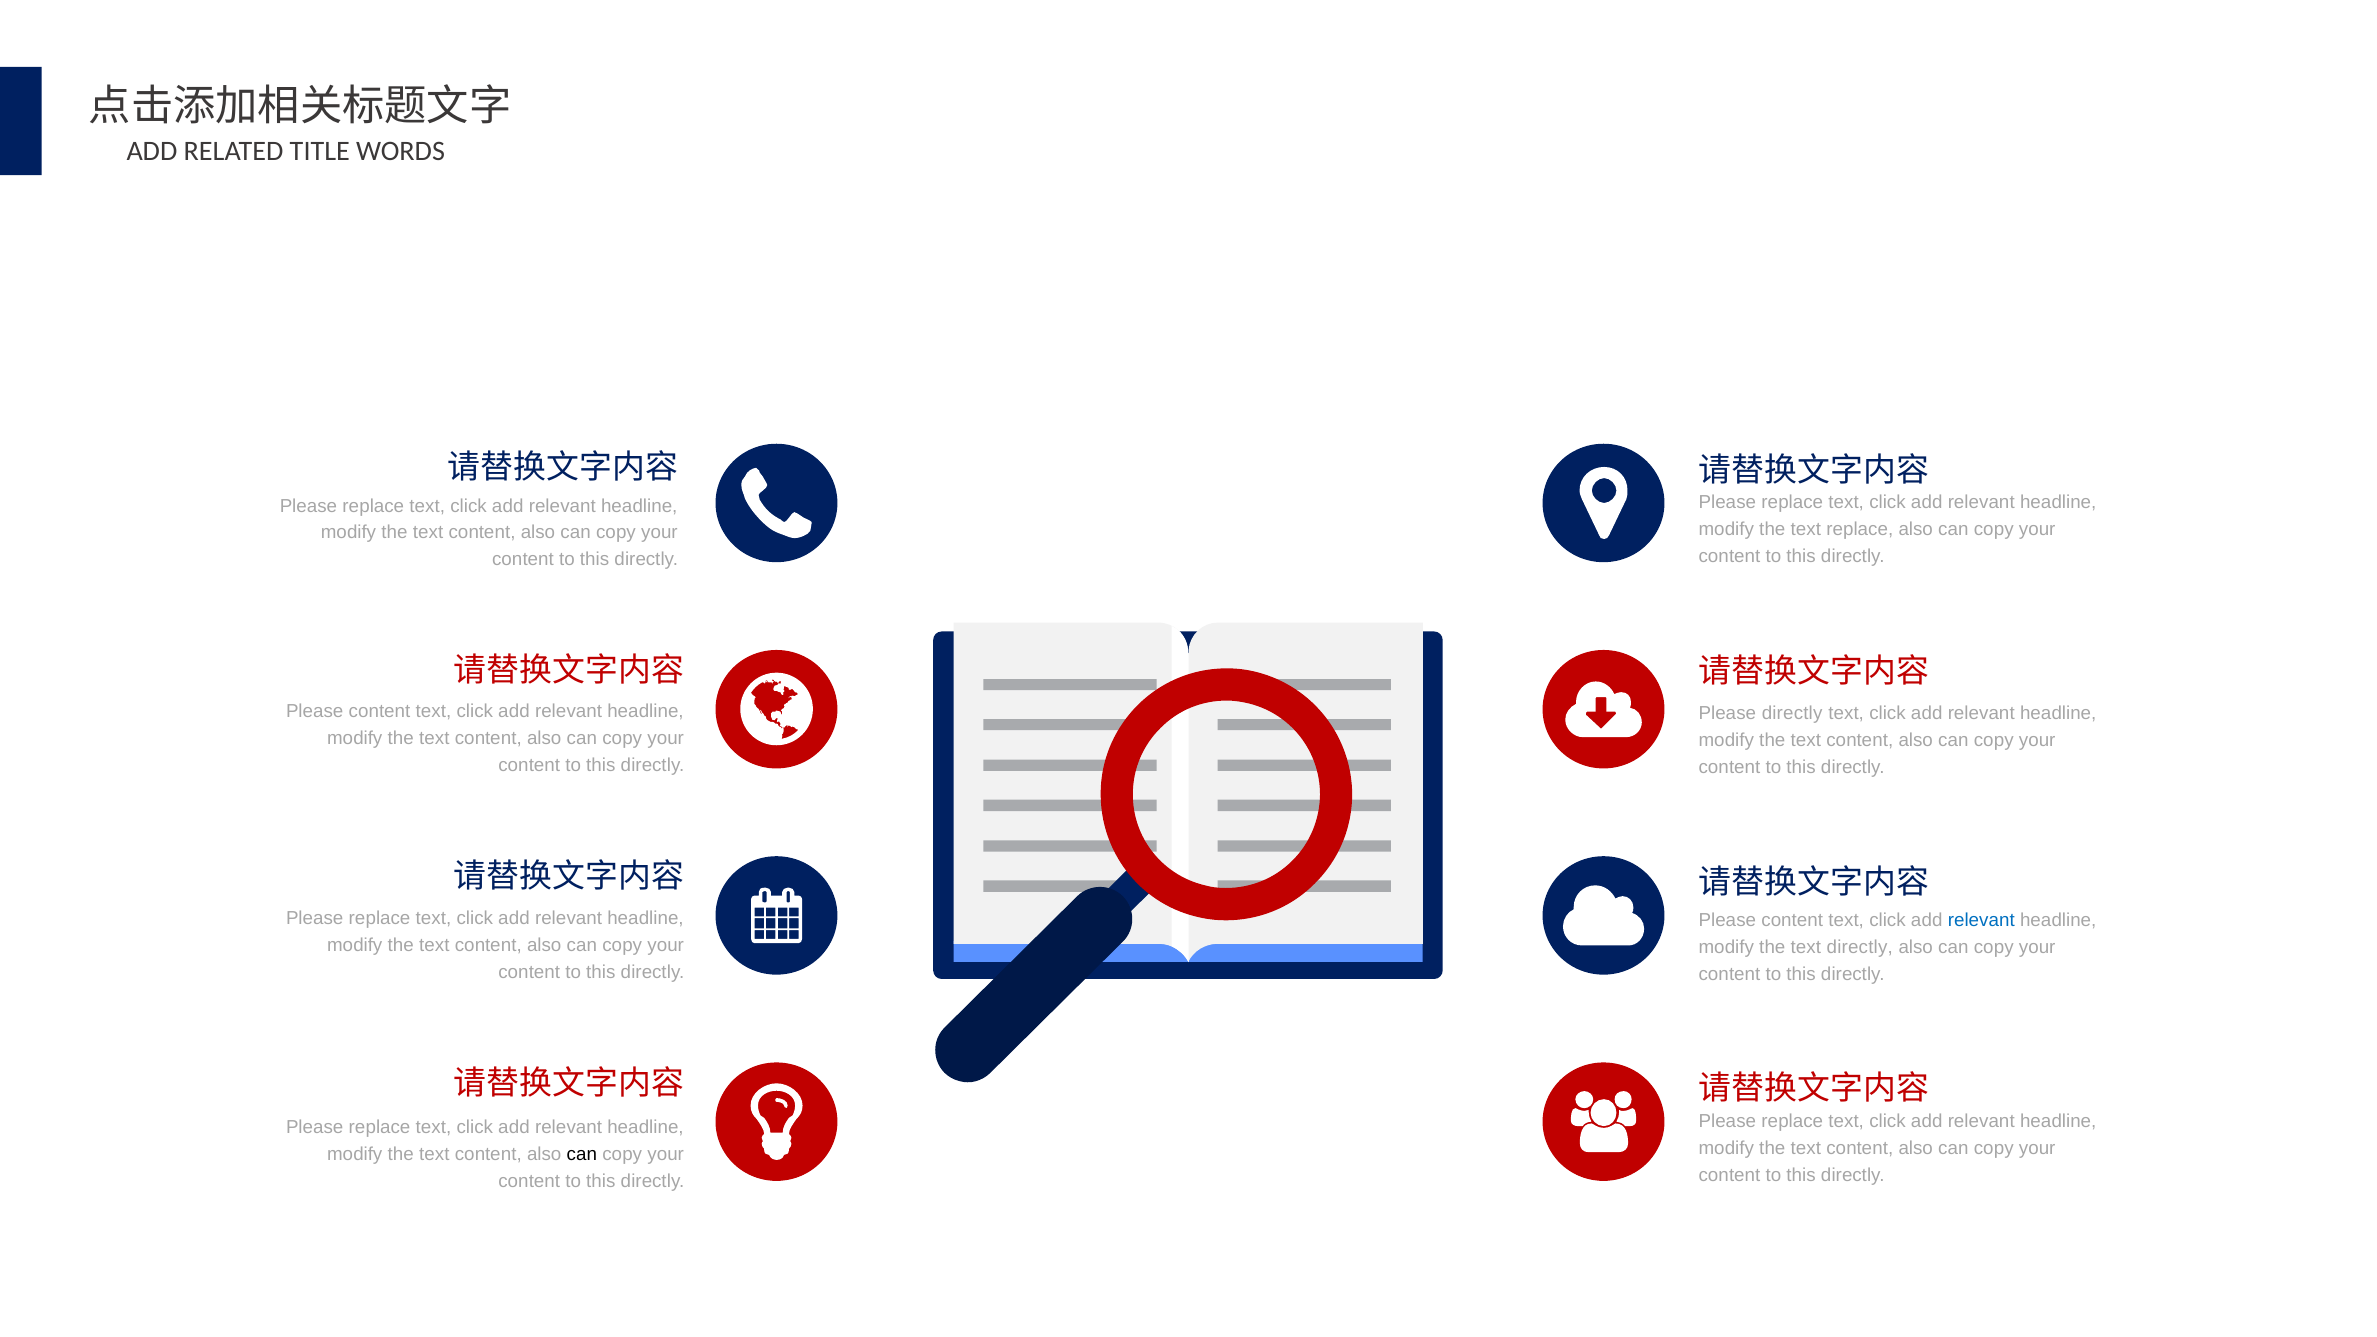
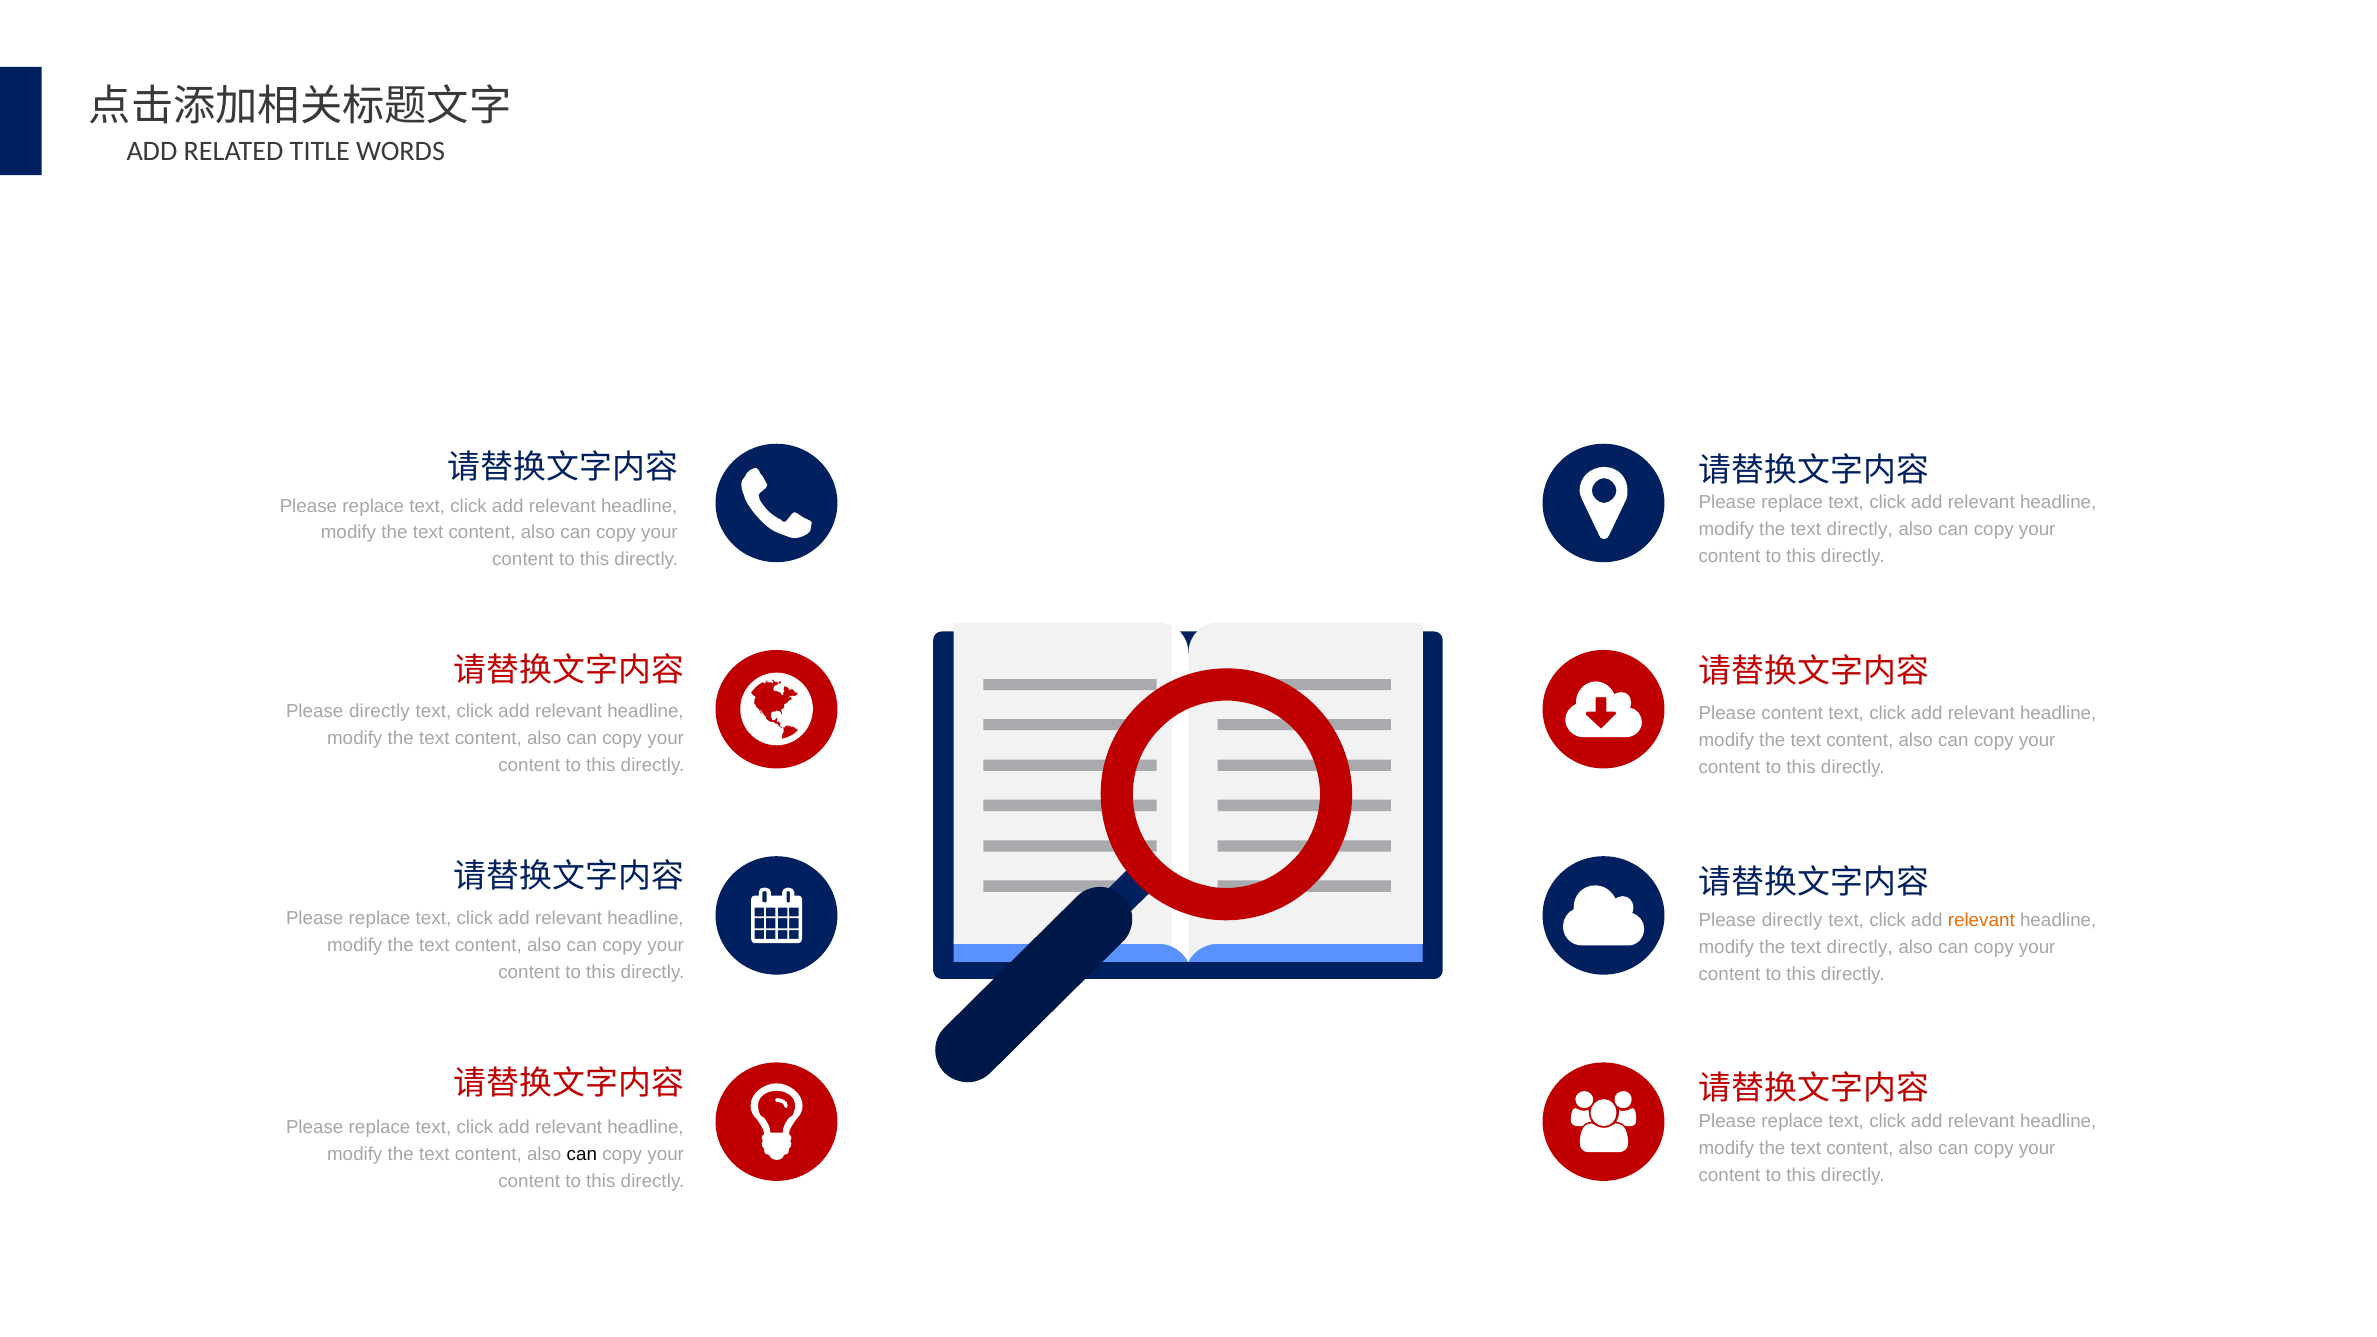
replace: replace -> directly (1860, 530)
content: content -> directly (379, 711)
Please directly: directly -> content (1792, 714)
content: content -> directly (1792, 920)
relevant colour: blue -> orange (1981, 920)
